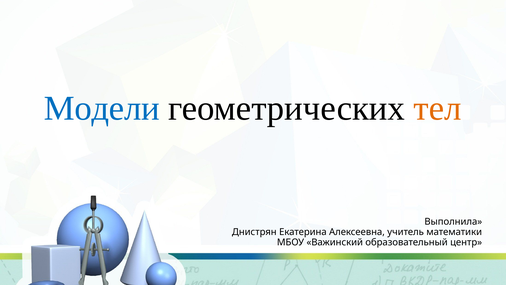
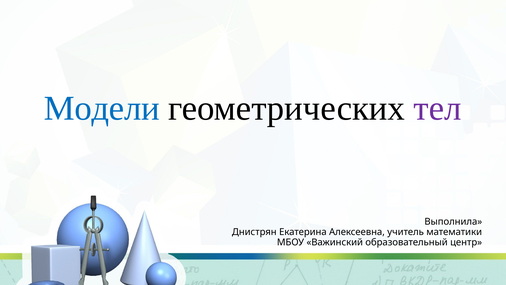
тел colour: orange -> purple (438, 108)
